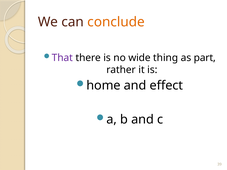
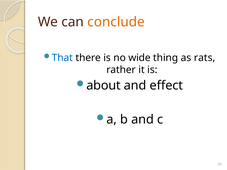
That colour: purple -> blue (62, 58)
part: part -> rats (205, 58)
home: home -> about (104, 86)
